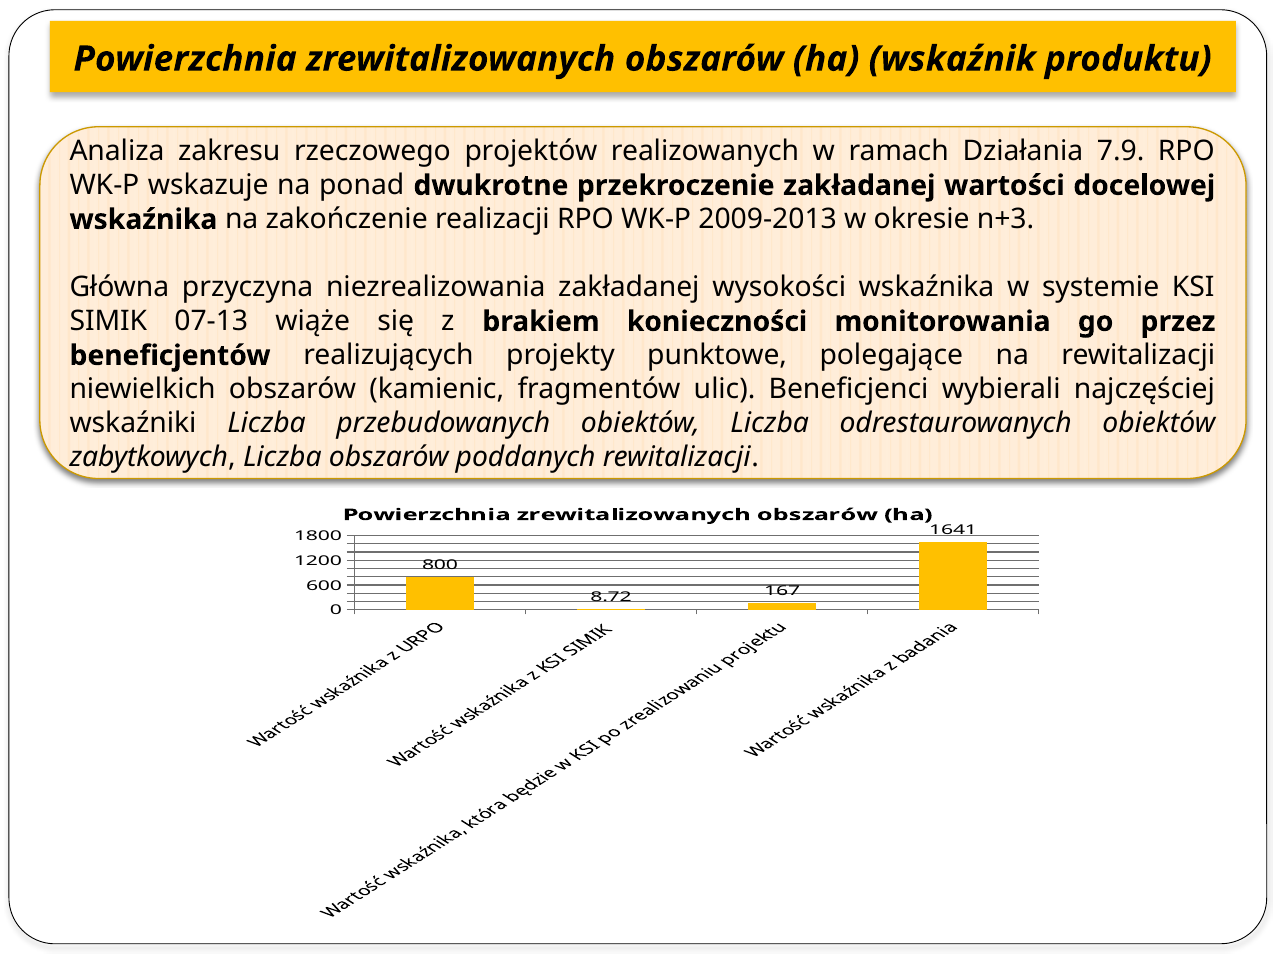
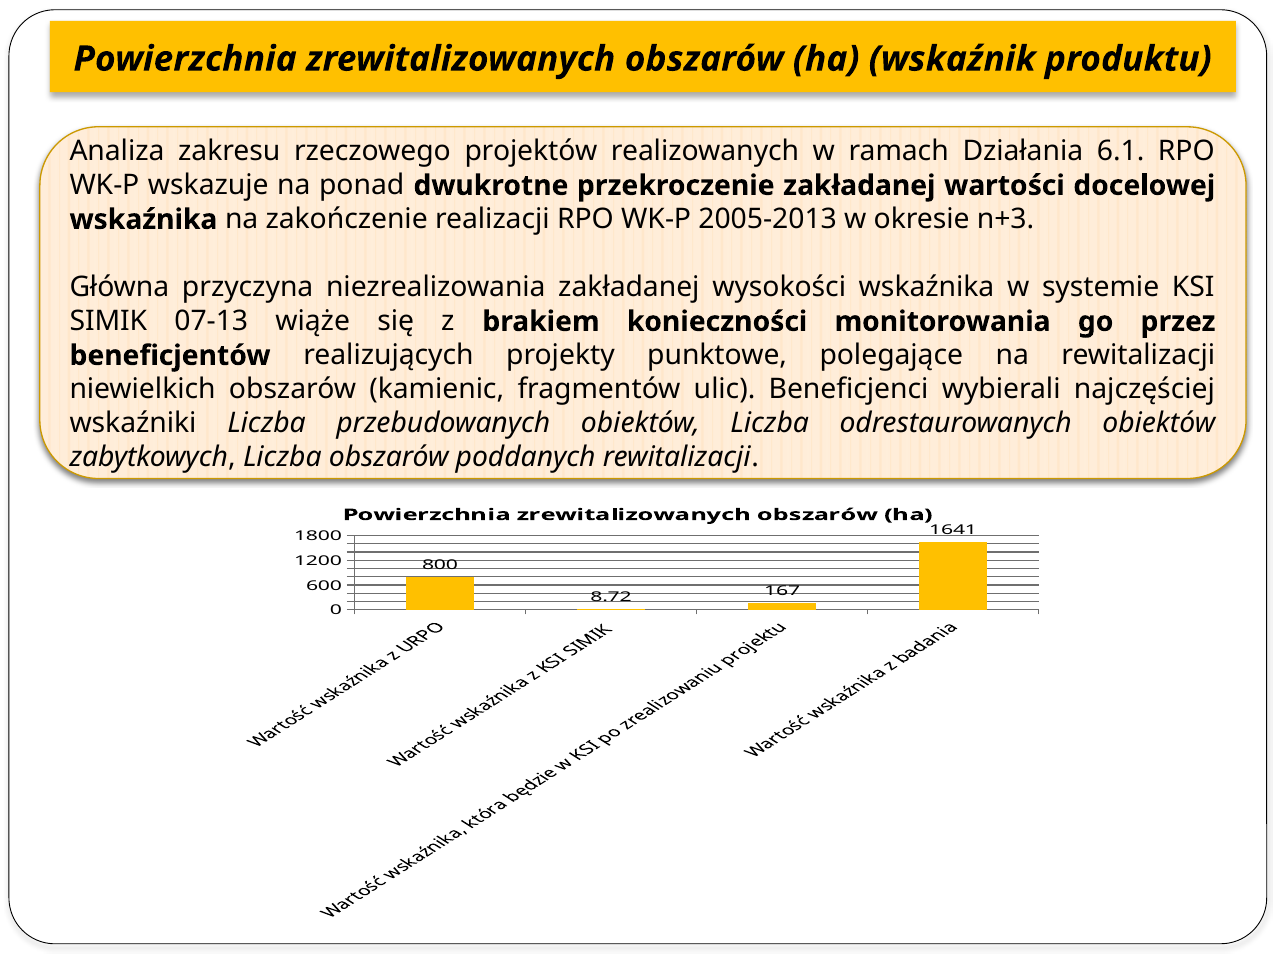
7.9: 7.9 -> 6.1 (1121, 152)
2009-2013: 2009-2013 -> 2005-2013 (768, 220)
